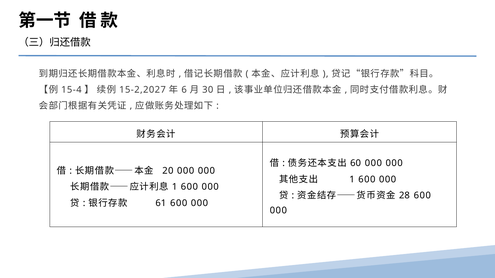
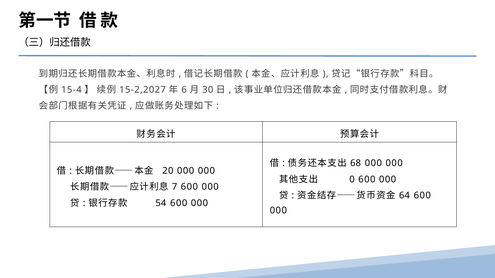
60: 60 -> 68 (356, 163)
1: 1 -> 0 (352, 180)
1: 1 -> 7 (175, 187)
28: 28 -> 64 (404, 196)
61: 61 -> 54 (161, 203)
